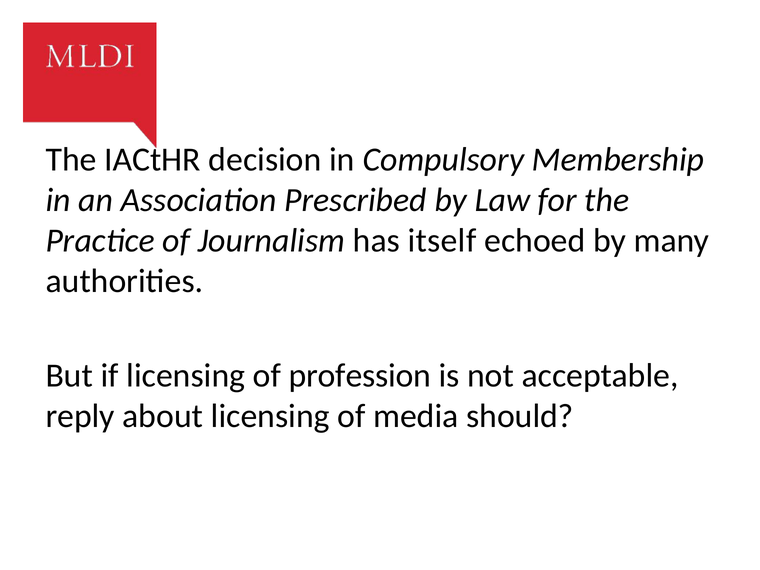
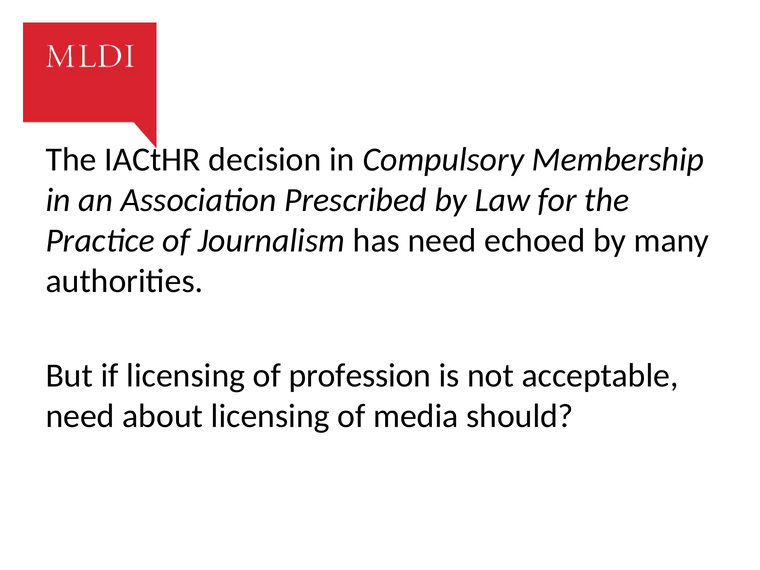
has itself: itself -> need (442, 241)
reply: reply -> need (80, 416)
